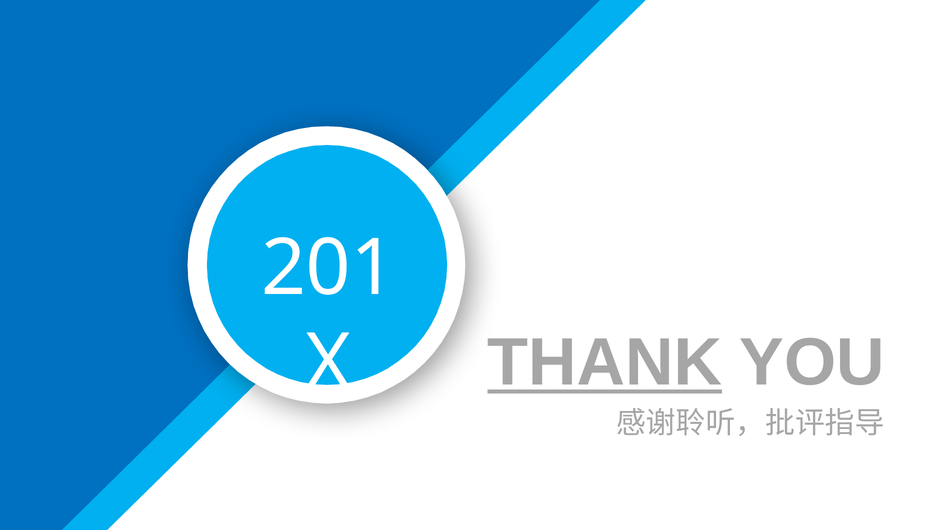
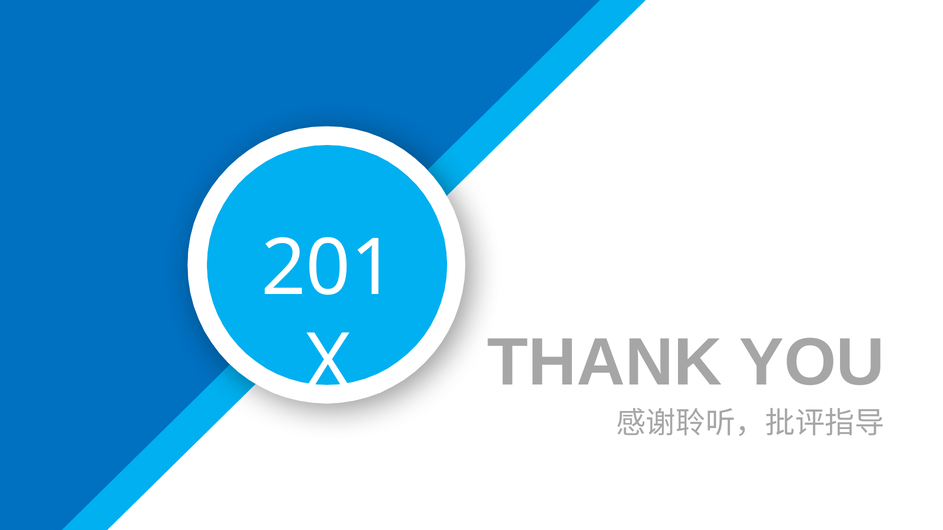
THANK underline: present -> none (605, 363)
